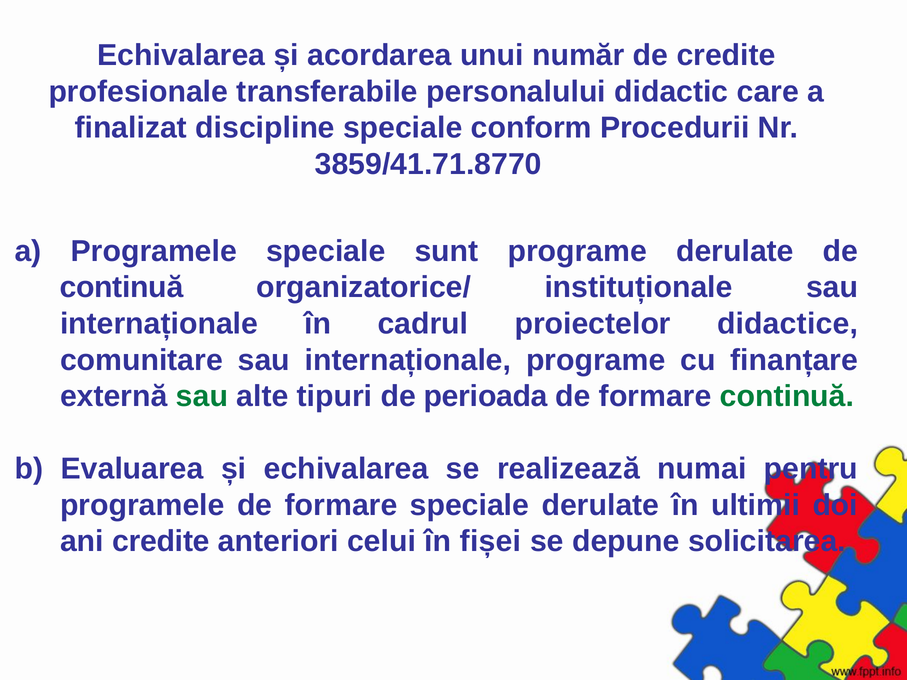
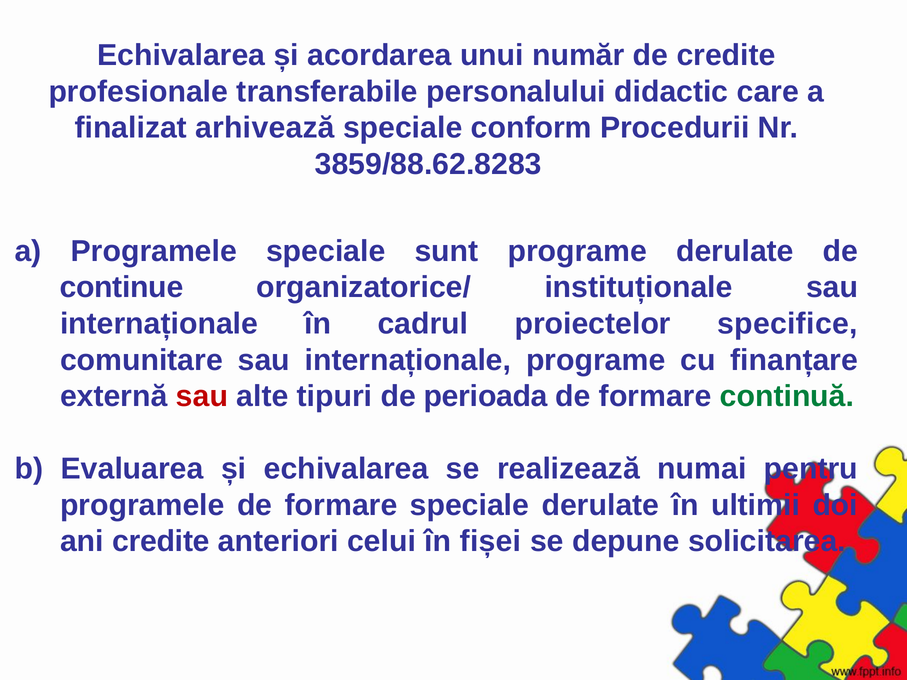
discipline: discipline -> arhivează (265, 128)
3859/41.71.8770: 3859/41.71.8770 -> 3859/88.62.8283 (428, 164)
continuă: continuă -> continue (121, 288)
didactice: didactice -> specifice (787, 324)
sau colour: green -> red (202, 396)
